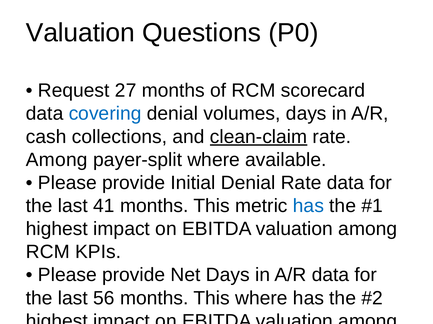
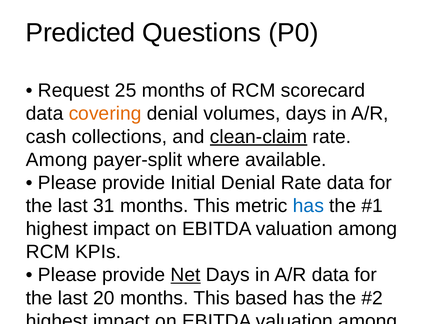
Valuation: Valuation -> Predicted (80, 33)
27: 27 -> 25 (126, 91)
covering colour: blue -> orange (105, 114)
41: 41 -> 31 (104, 206)
Net underline: none -> present (186, 276)
56: 56 -> 20 (104, 299)
This where: where -> based (261, 299)
